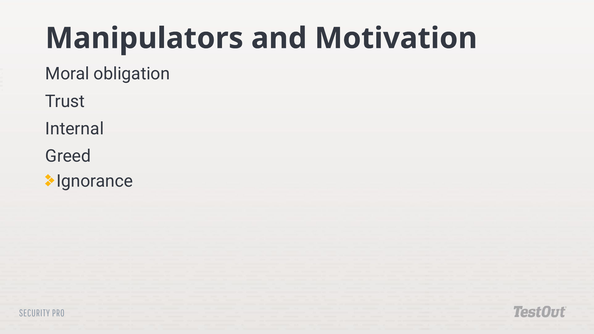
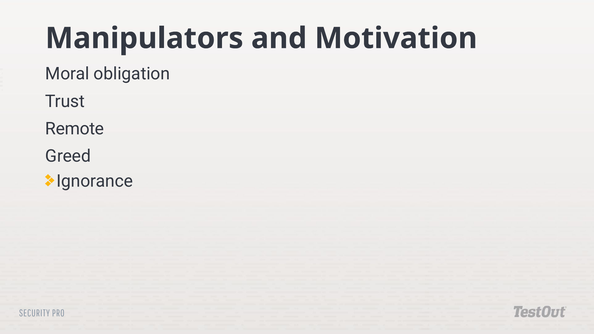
Internal: Internal -> Remote (75, 129)
